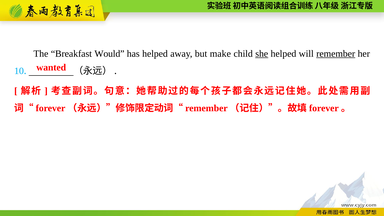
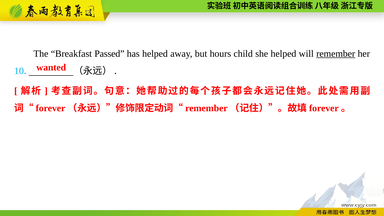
Would: Would -> Passed (109, 54)
make: make -> hours (220, 54)
she underline: present -> none (262, 54)
